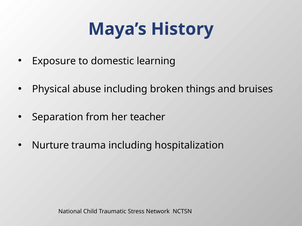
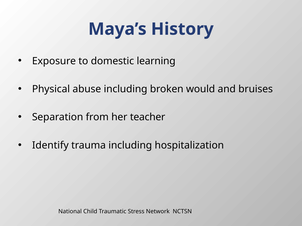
things: things -> would (201, 89)
Nurture: Nurture -> Identify (50, 146)
